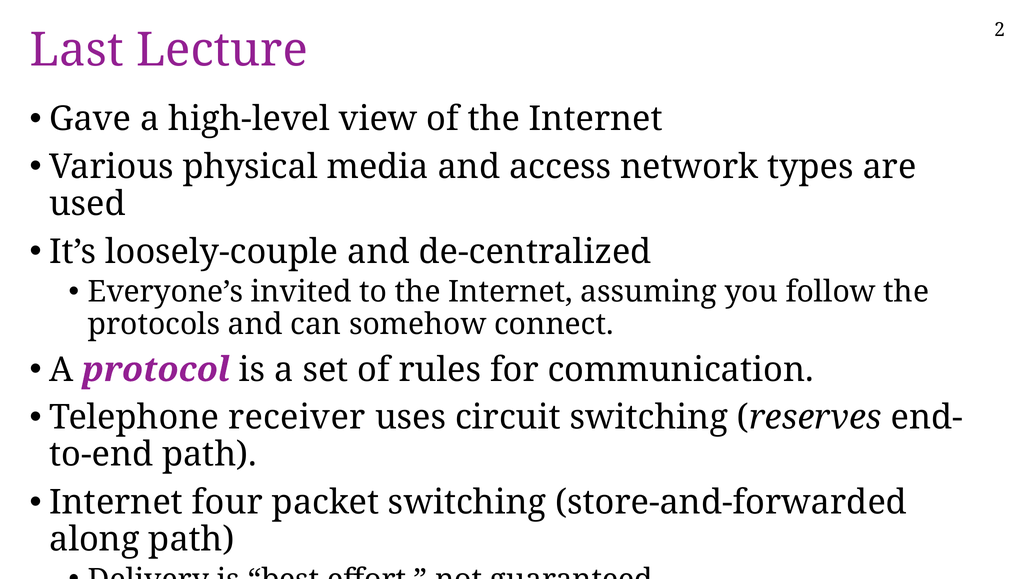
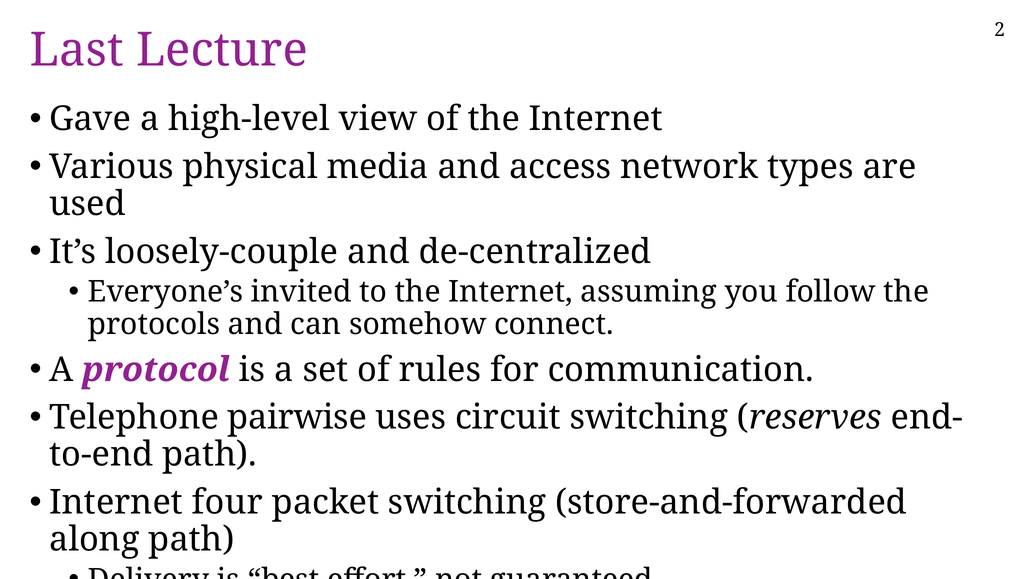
receiver: receiver -> pairwise (297, 417)
